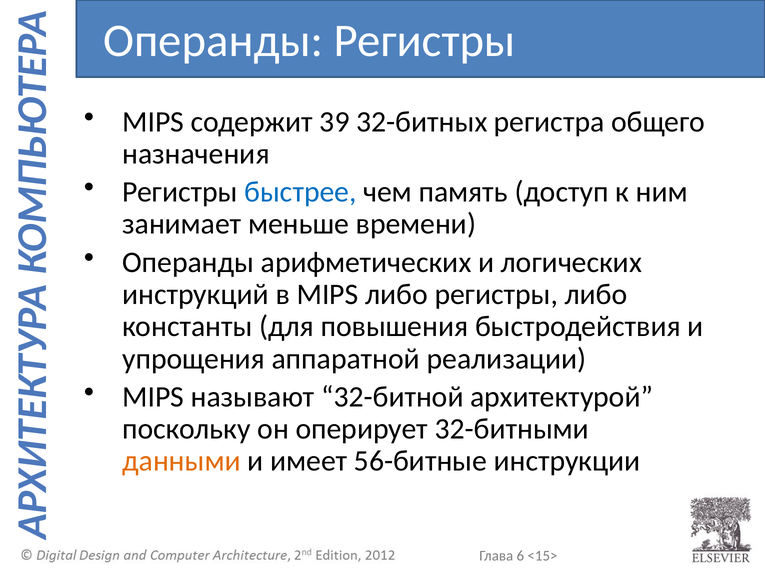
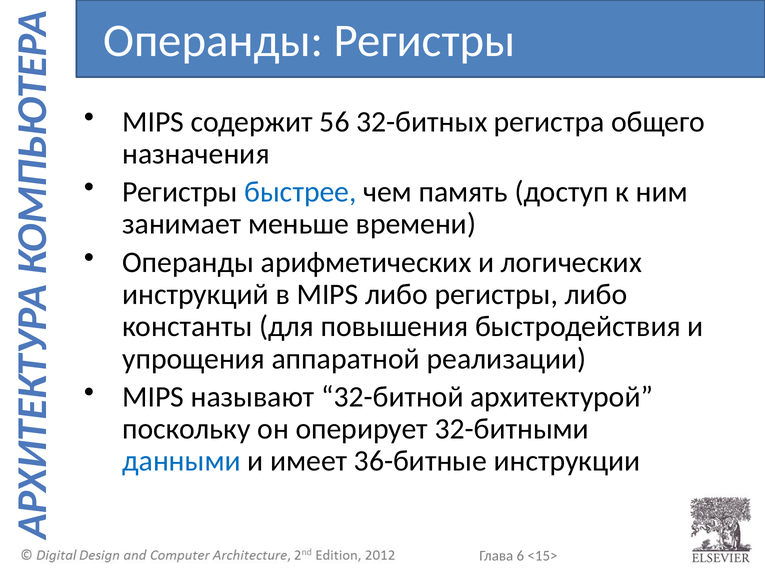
39: 39 -> 56 (335, 122)
данными colour: orange -> blue (181, 461)
56-битные: 56-битные -> 36-битные (420, 461)
